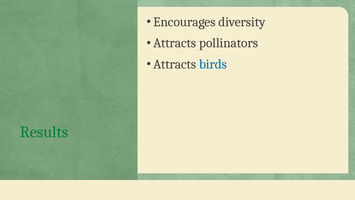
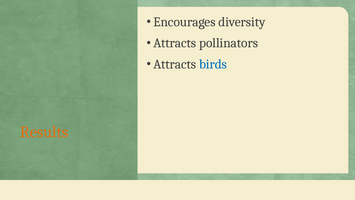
Results colour: green -> orange (44, 132)
